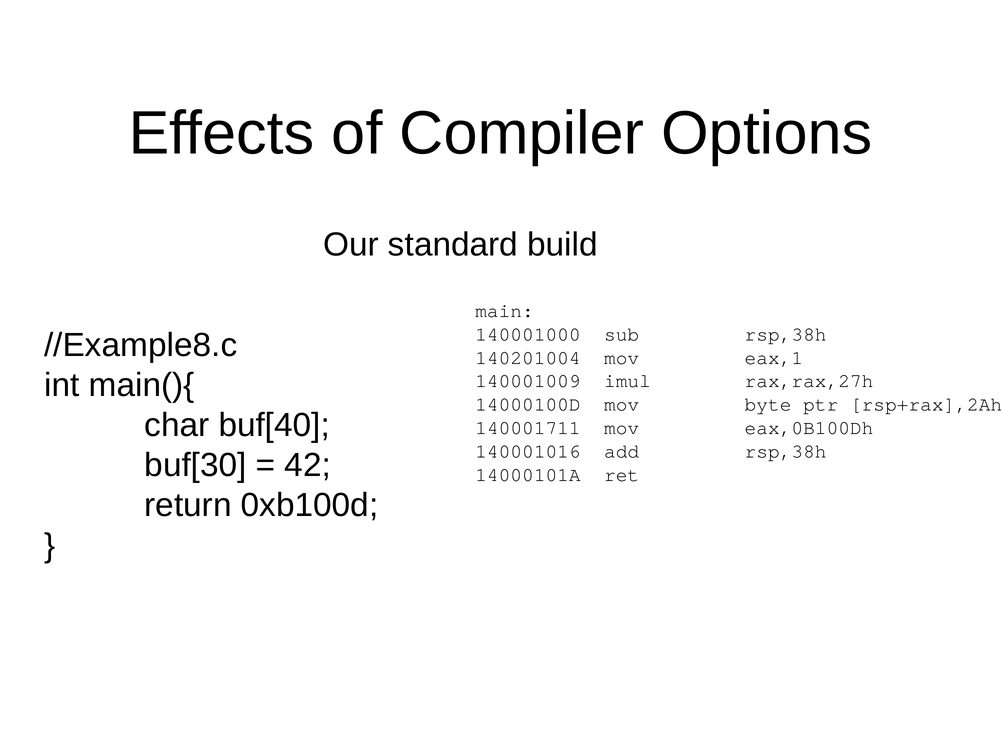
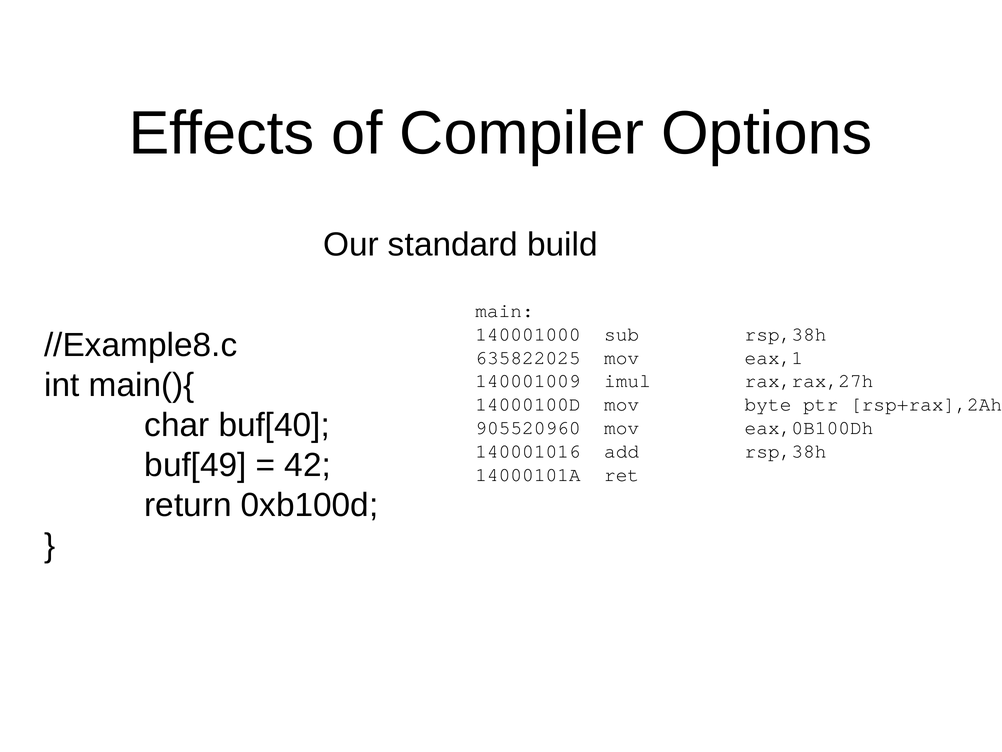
140201004: 140201004 -> 635822025 (528, 357)
140001711: 140001711 -> 905520960 (528, 428)
buf[30: buf[30 -> buf[49 (195, 465)
